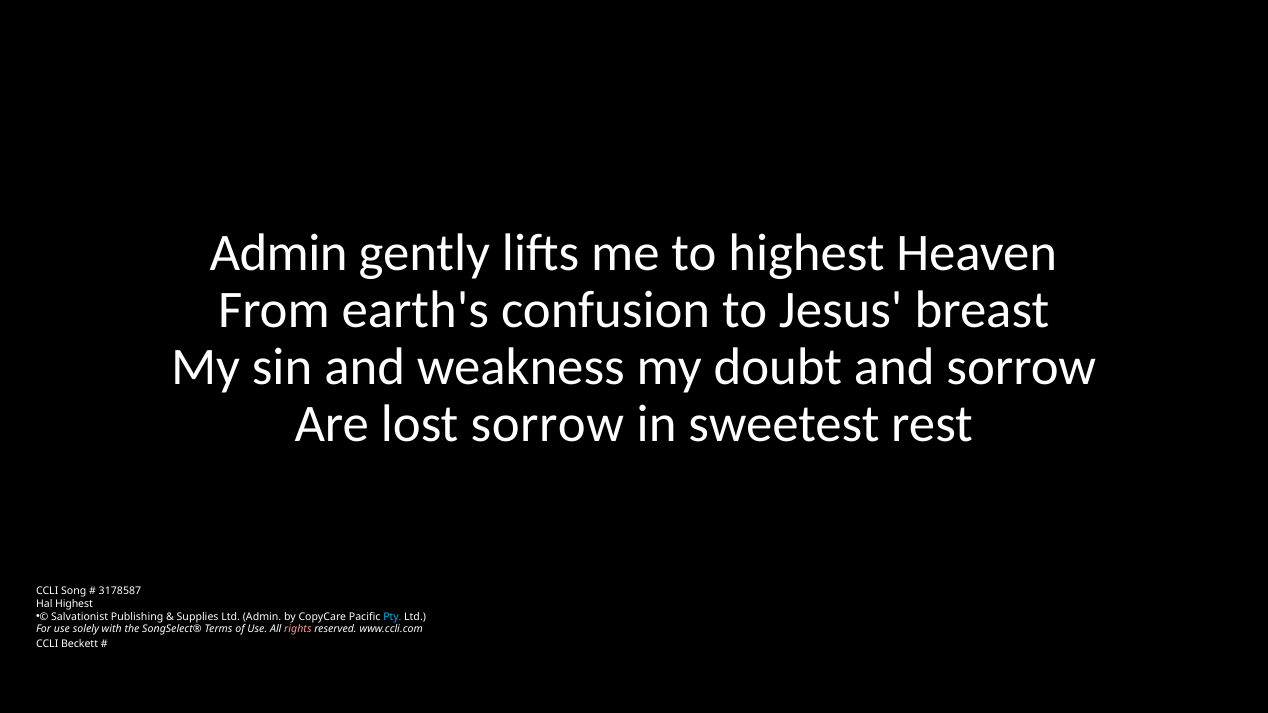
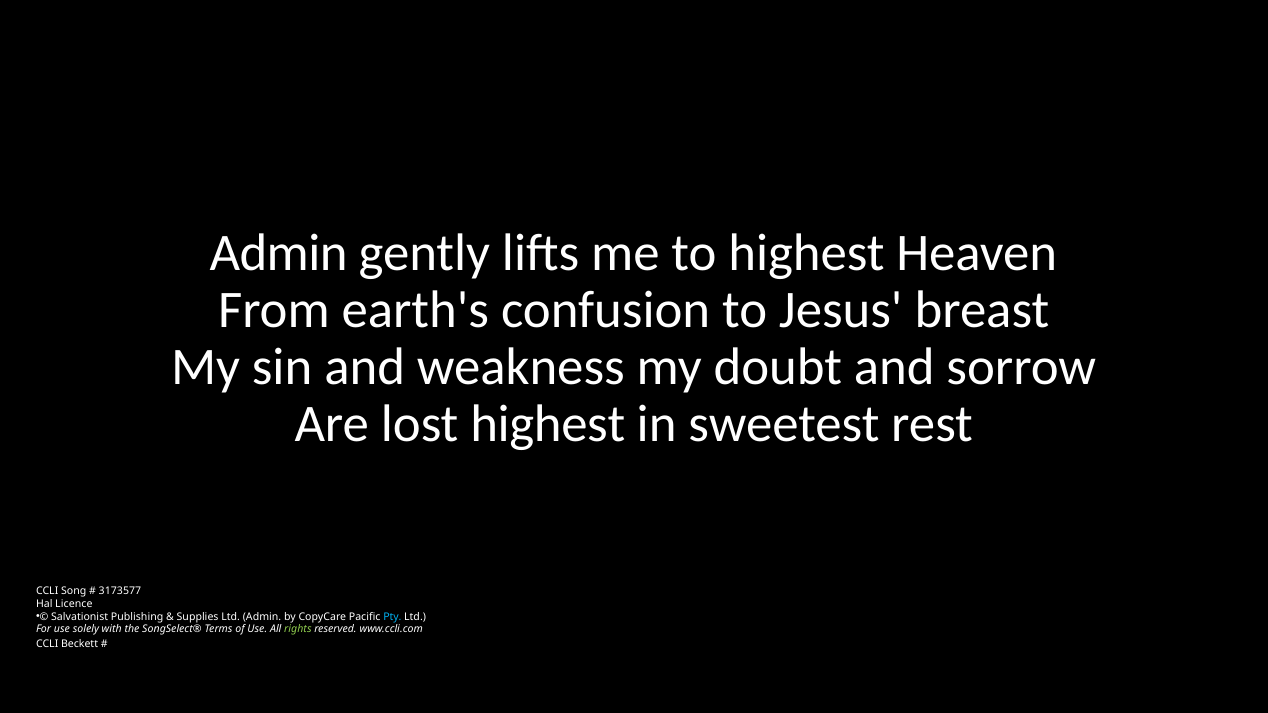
lost sorrow: sorrow -> highest (548, 424)
3178587: 3178587 -> 3173577 (120, 592)
Hal Highest: Highest -> Licence (74, 604)
rights colour: pink -> light green (298, 630)
